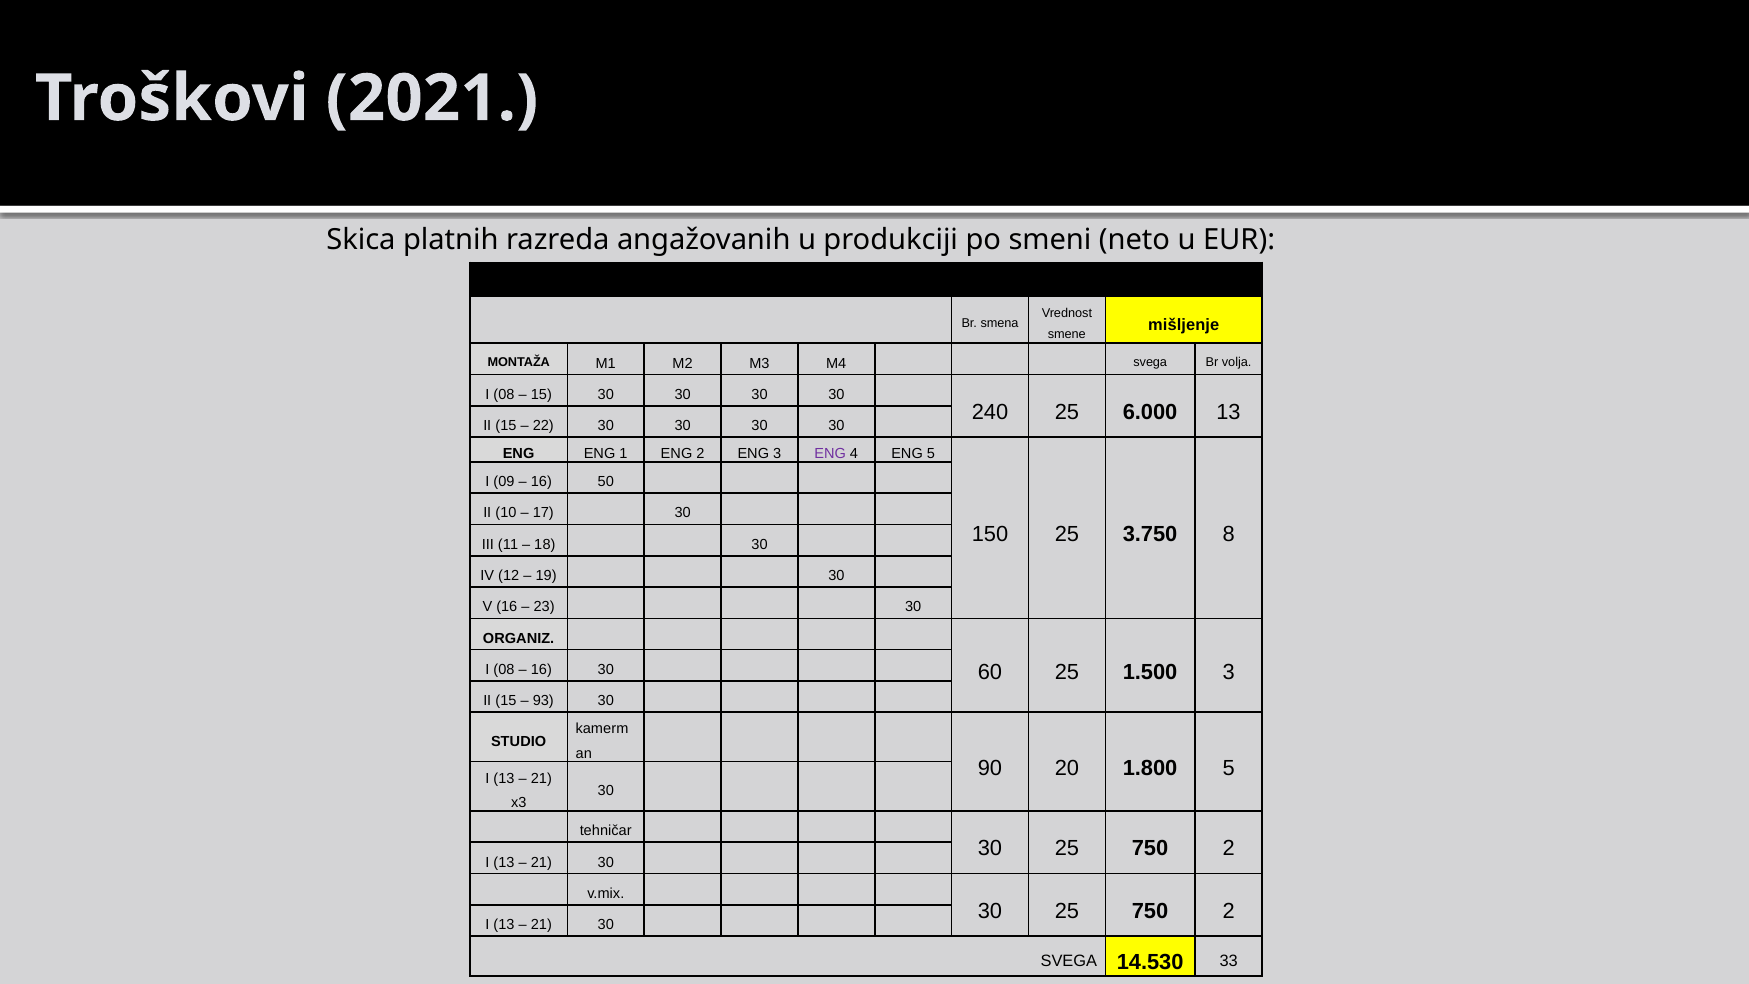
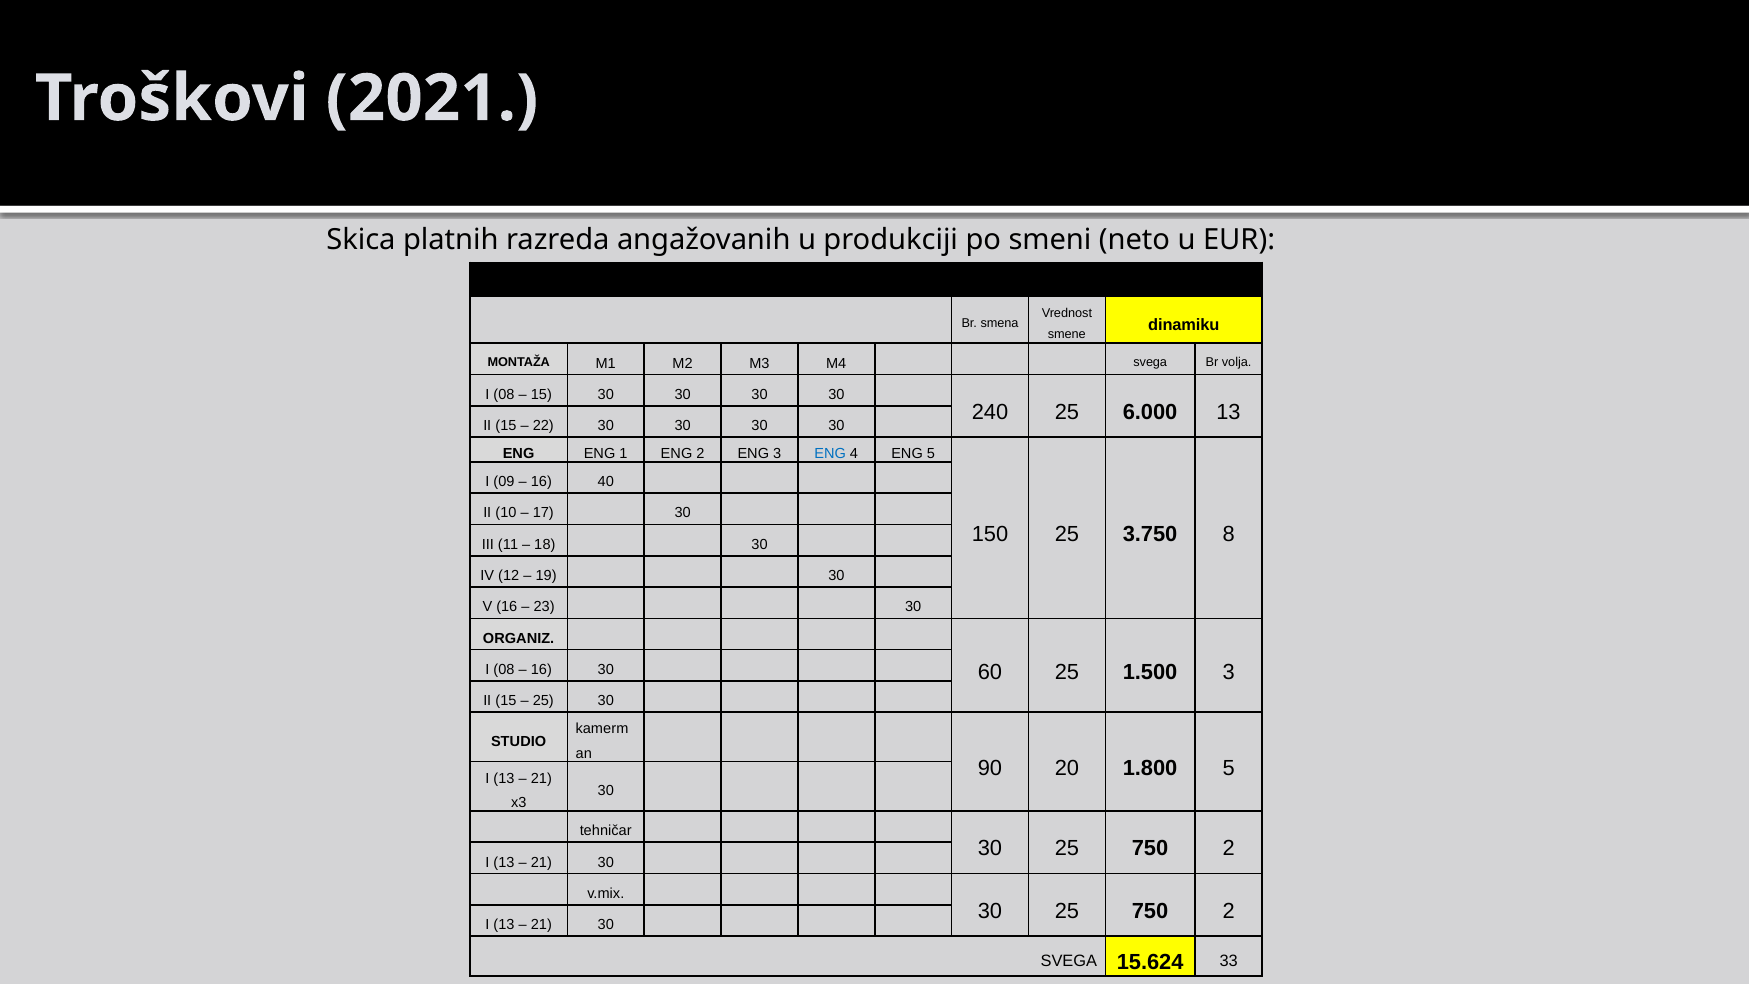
mišljenje: mišljenje -> dinamiku (1184, 325)
ENG colour: purple -> blue (830, 454)
50: 50 -> 40 (606, 482)
93: 93 -> 25 (543, 701)
14.530: 14.530 -> 15.624 (1150, 962)
